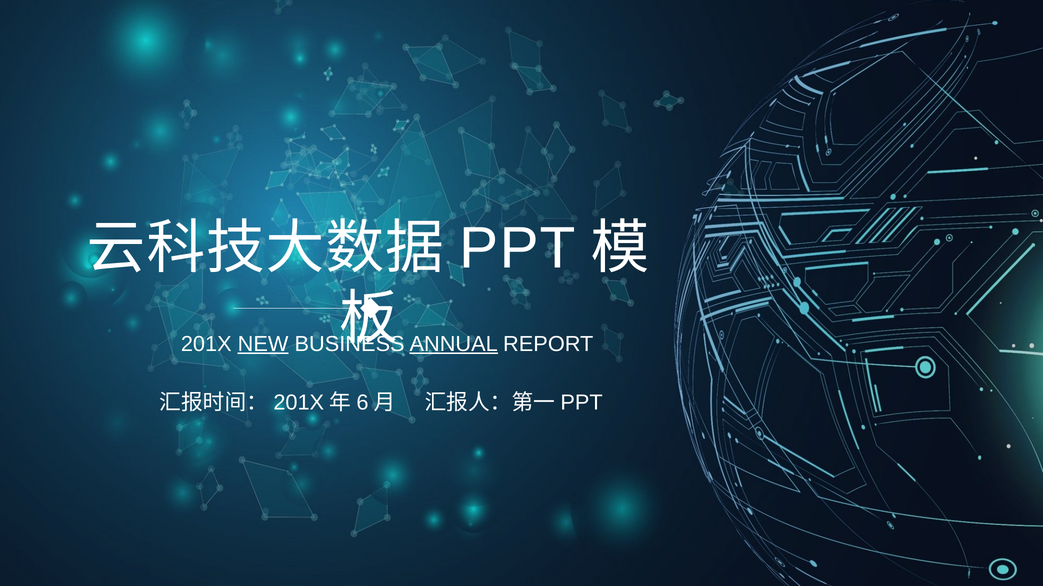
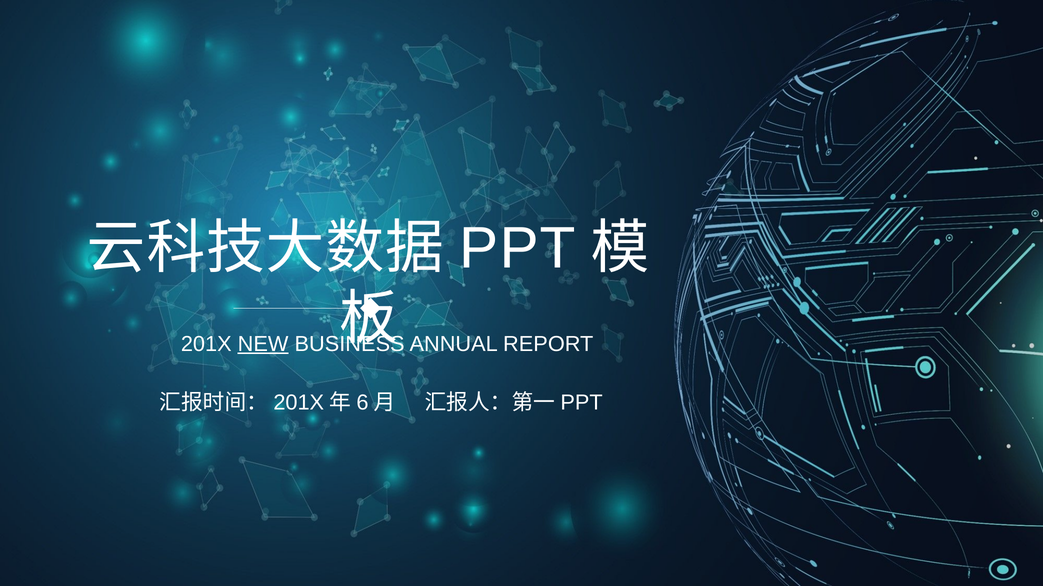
ANNUAL underline: present -> none (454, 344)
